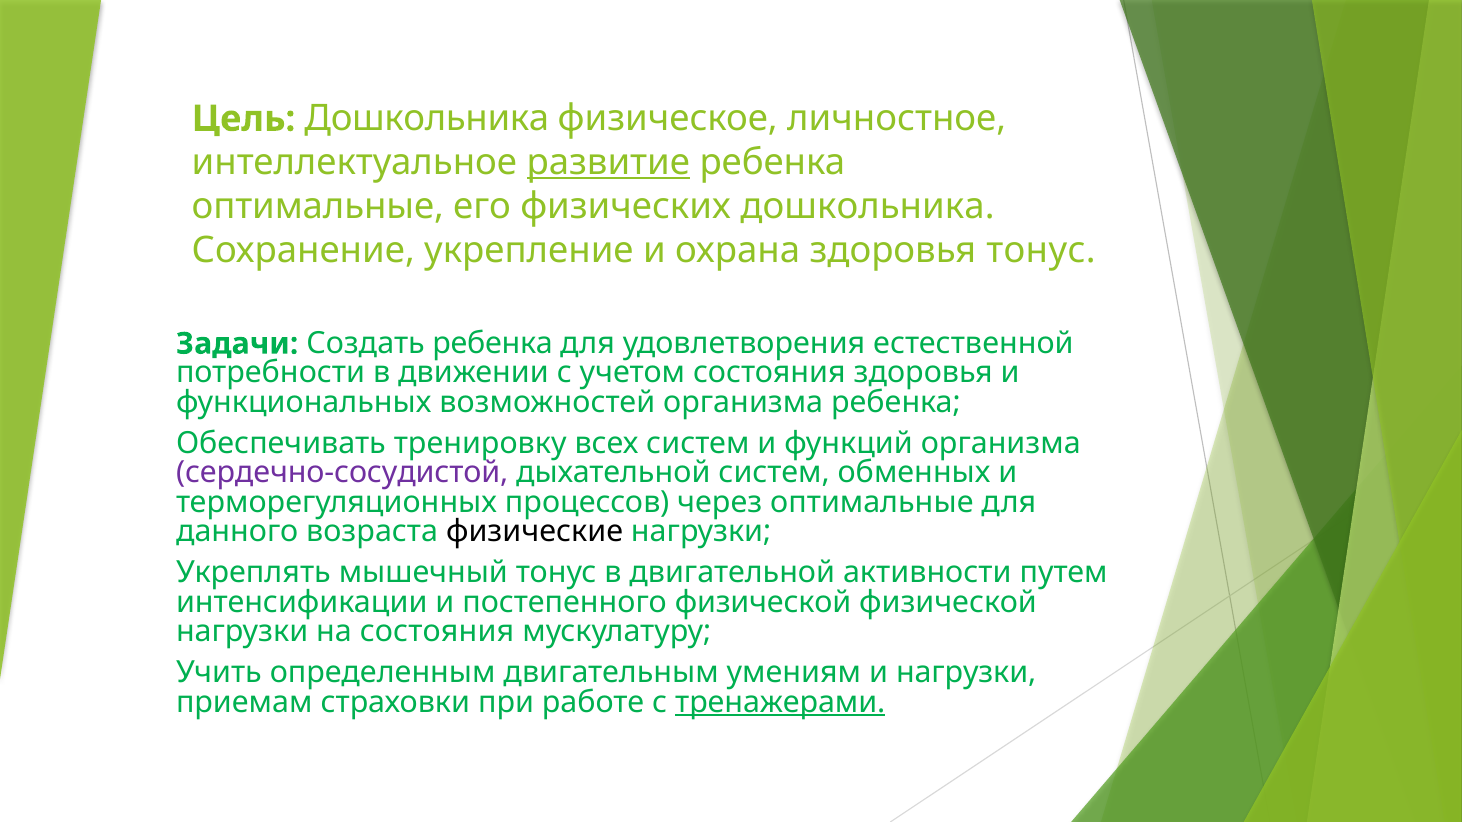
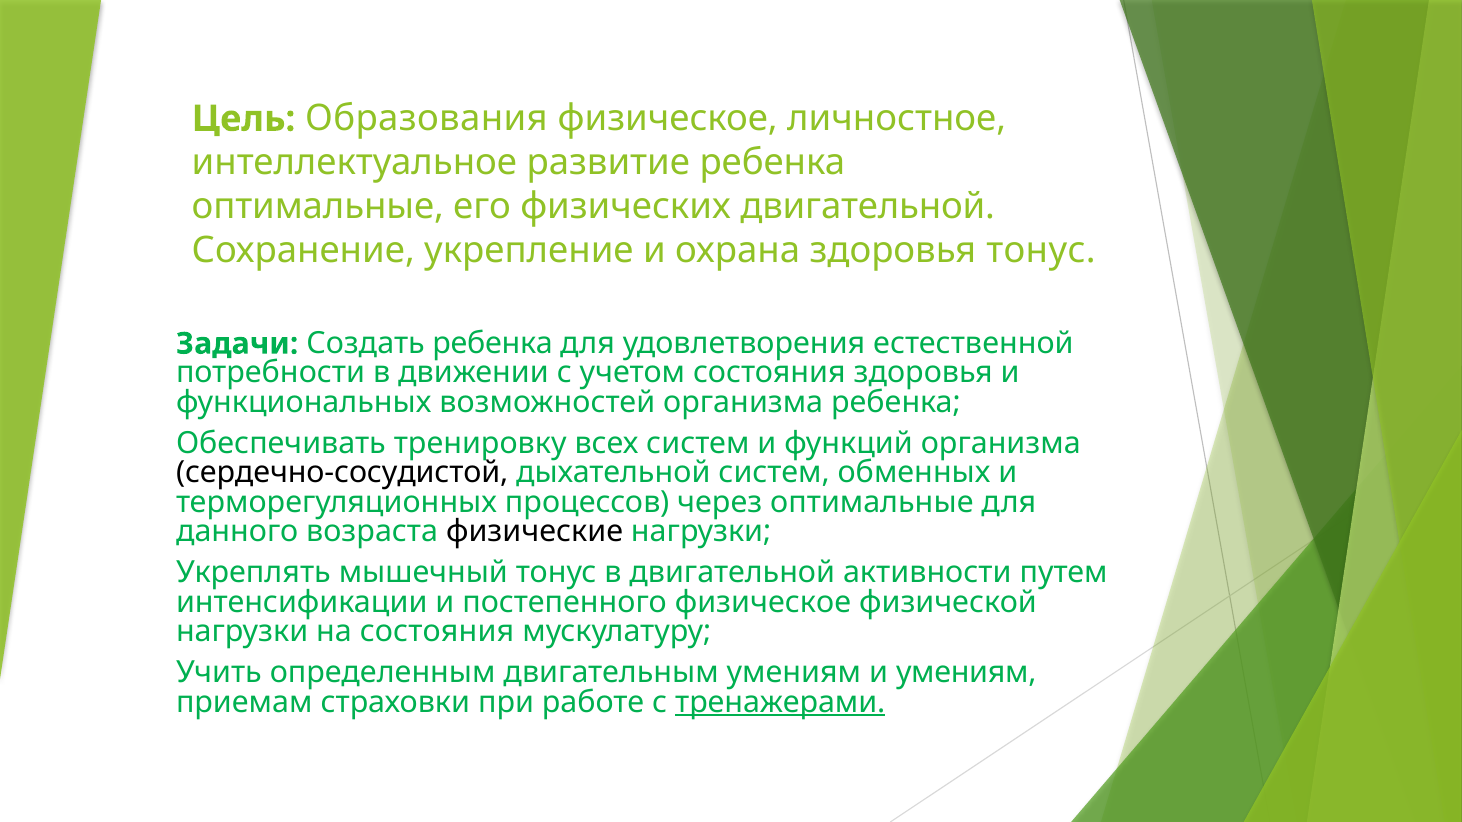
Цель Дошкольника: Дошкольника -> Образования (427, 119)
развитие underline: present -> none (608, 163)
физических дошкольника: дошкольника -> двигательной (868, 207)
сердечно-сосудистой colour: purple -> black (342, 473)
постепенного физической: физической -> физическое (763, 602)
и нагрузки: нагрузки -> умениям (966, 673)
